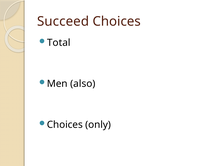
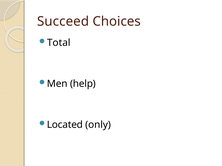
also: also -> help (83, 84)
Choices: Choices -> Located (65, 125)
